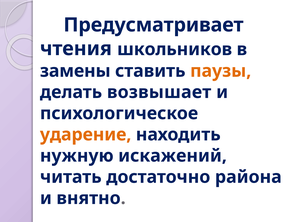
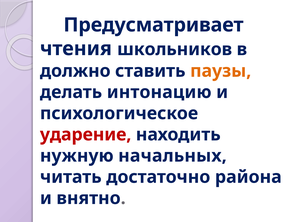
замены: замены -> должно (75, 71)
возвышает: возвышает -> интонацию (159, 92)
ударение colour: orange -> red (86, 135)
искажений: искажений -> начальных (172, 156)
